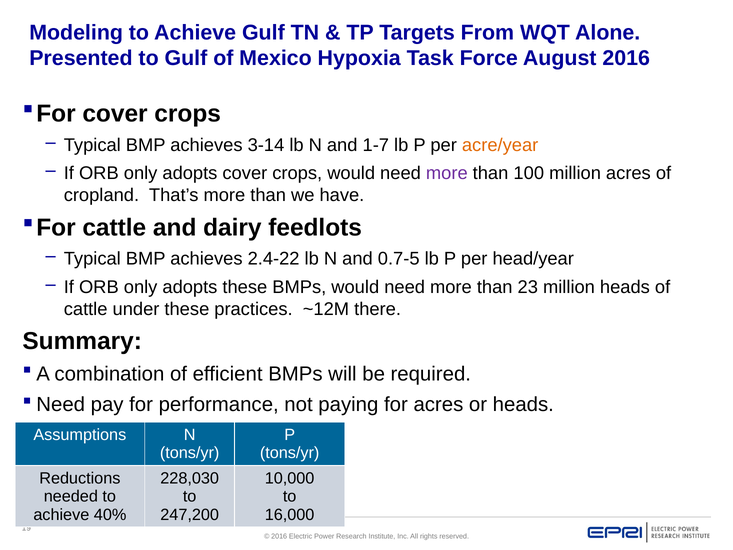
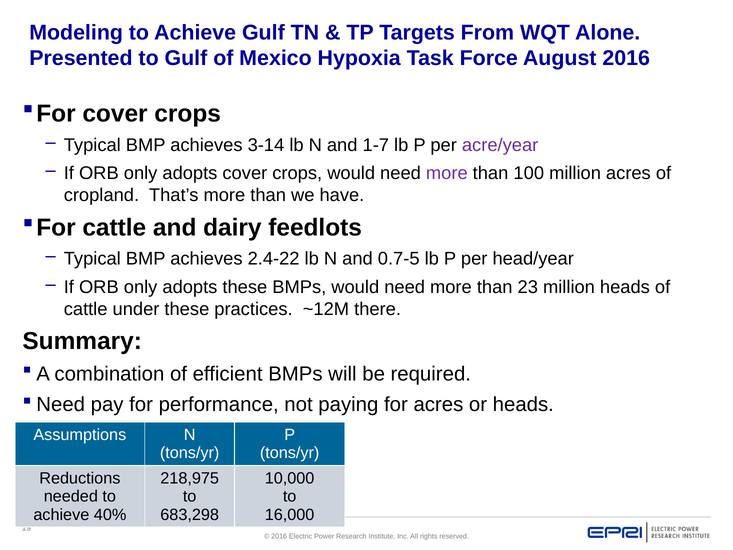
acre/year colour: orange -> purple (500, 145)
228,030: 228,030 -> 218,975 (190, 478)
247,200: 247,200 -> 683,298 (190, 514)
